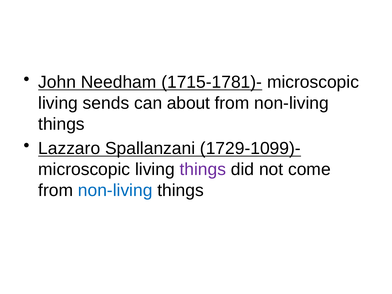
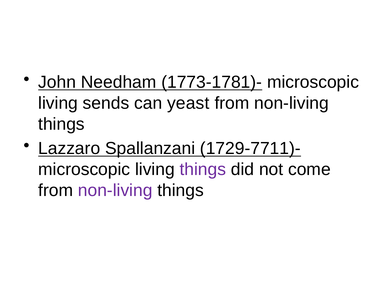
1715-1781)-: 1715-1781)- -> 1773-1781)- (212, 82)
about: about -> yeast (188, 103)
1729-1099)-: 1729-1099)- -> 1729-7711)- (250, 148)
non-living colour: blue -> purple (115, 190)
